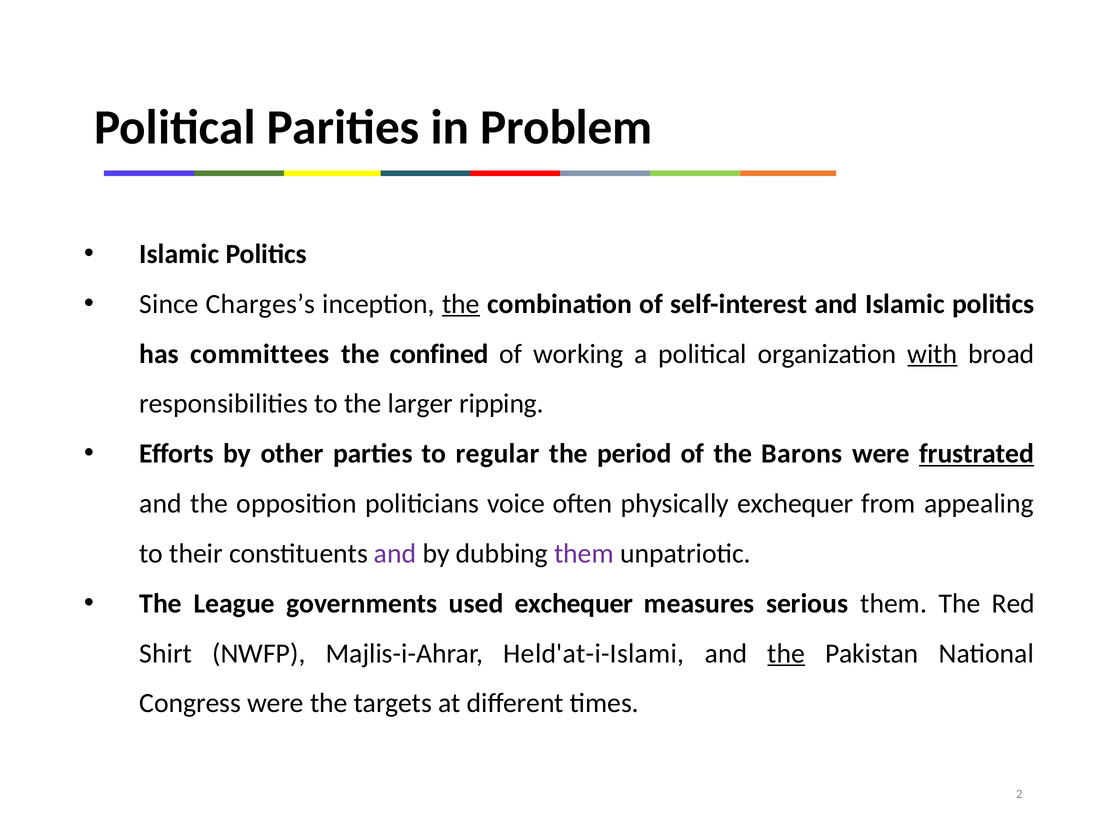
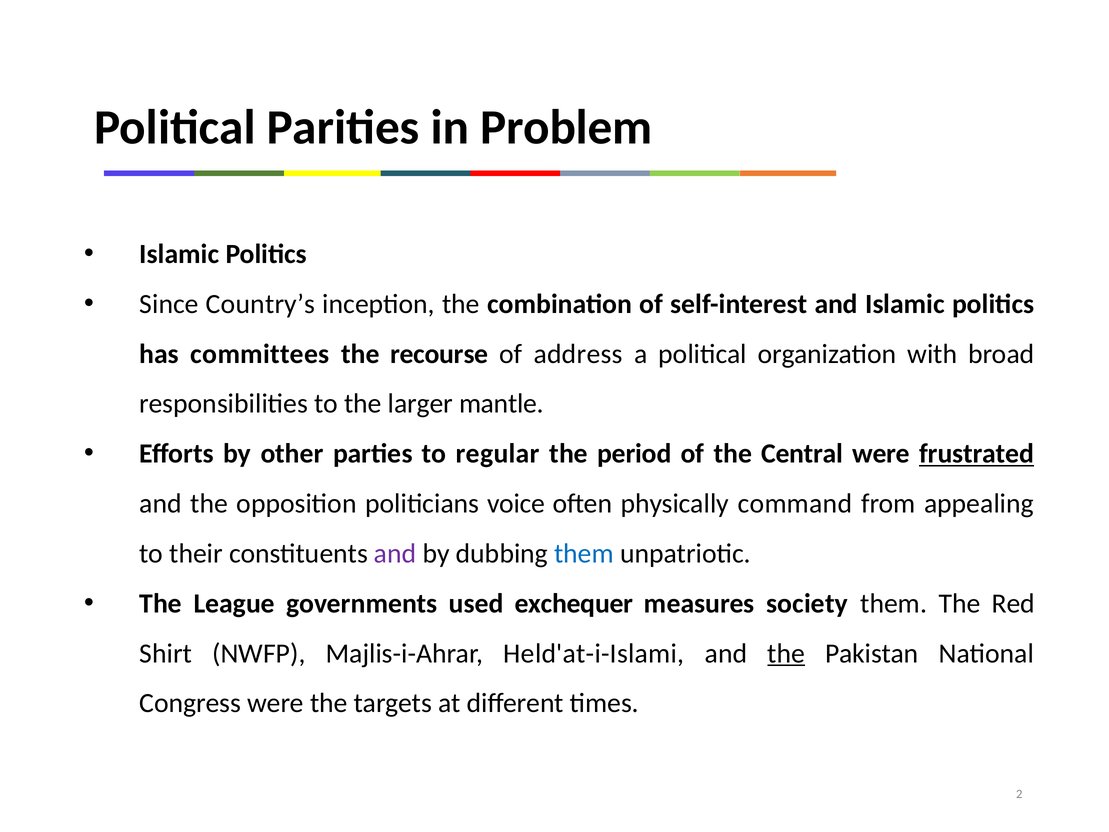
Charges’s: Charges’s -> Country’s (260, 304)
the underline: present -> none (461, 304)
confined: confined -> recourse (439, 354)
working: working -> address (578, 354)
with underline: present -> none (932, 354)
ripping: ripping -> mantle (501, 404)
Barons: Barons -> Central (802, 454)
physically exchequer: exchequer -> command (795, 503)
them colour: purple -> blue (584, 553)
serious: serious -> society (807, 603)
